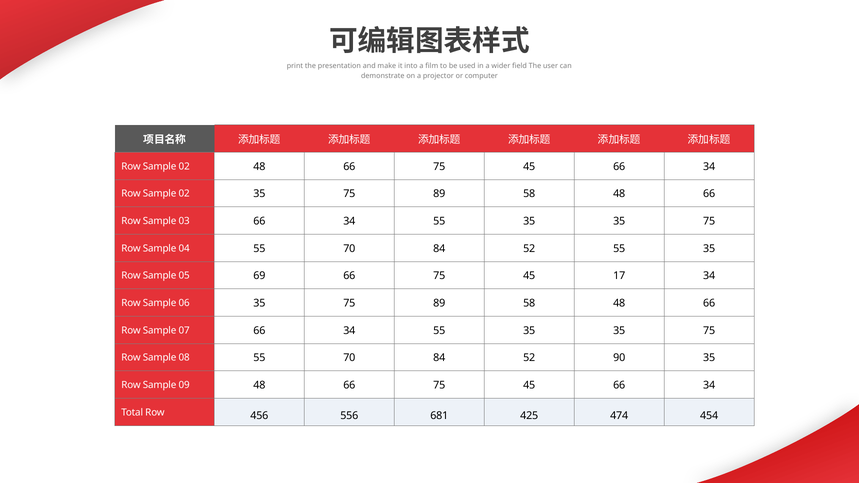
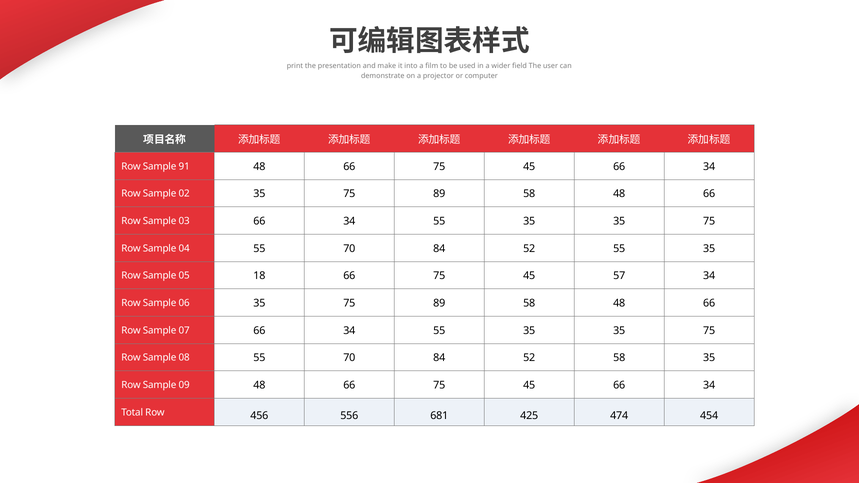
02: 02 -> 91 (184, 166)
69: 69 -> 18 (259, 276)
17: 17 -> 57 (619, 276)
52 90: 90 -> 58 (619, 358)
